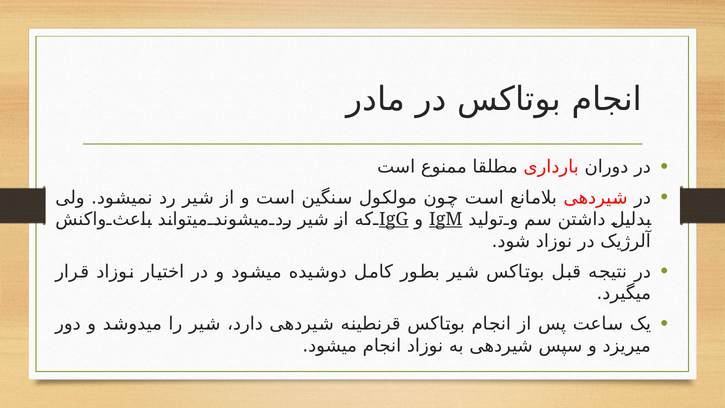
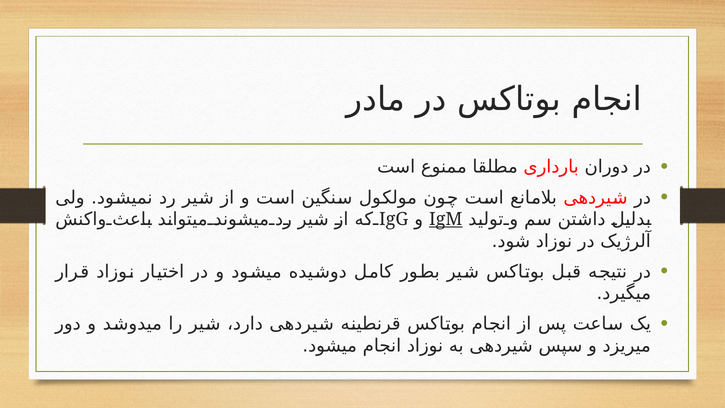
IgG underline: present -> none (394, 219)
